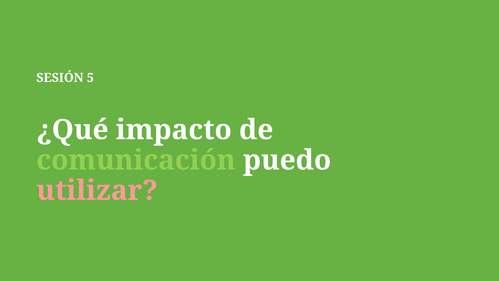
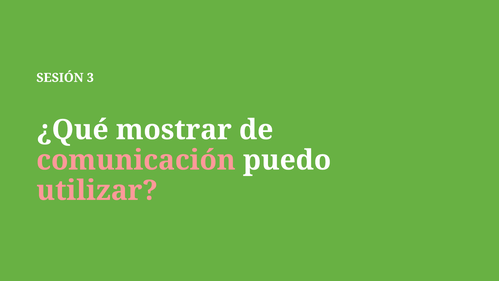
5: 5 -> 3 (90, 78)
impacto: impacto -> mostrar (174, 130)
comunicación colour: light green -> pink (136, 160)
